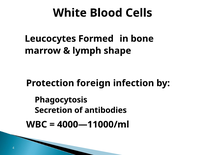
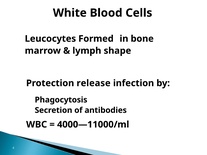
foreign: foreign -> release (94, 83)
